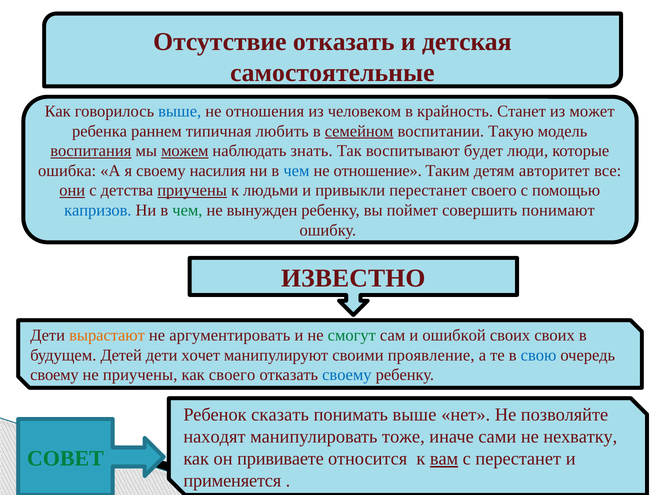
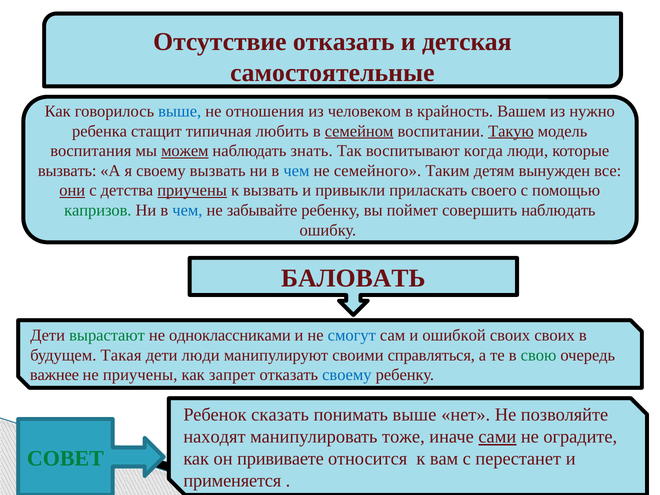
Станет: Станет -> Вашем (522, 111)
может: может -> нужно (592, 111)
раннем: раннем -> стащит (156, 131)
Такую underline: none -> present (511, 131)
воспитания underline: present -> none (91, 151)
будет: будет -> когда (483, 151)
ошибка: ошибка -> вызвать (67, 171)
своему насилия: насилия -> вызвать (218, 171)
отношение: отношение -> семейного (378, 171)
авторитет: авторитет -> вынужден (554, 171)
к людьми: людьми -> вызвать (271, 190)
привыкли перестанет: перестанет -> приласкать (428, 190)
капризов colour: blue -> green (98, 210)
чем colour: green -> blue (187, 210)
вынужден: вынужден -> забывайте (262, 210)
совершить понимают: понимают -> наблюдать (558, 210)
ИЗВЕСТНО: ИЗВЕСТНО -> БАЛОВАТЬ (353, 278)
вырастают colour: orange -> green (107, 335)
аргументировать: аргументировать -> одноклассниками (230, 335)
смогут colour: green -> blue (352, 335)
Детей: Детей -> Такая (121, 355)
дети хочет: хочет -> люди (201, 355)
проявление: проявление -> справляться (431, 355)
свою colour: blue -> green (539, 355)
своему: своему -> важнее (54, 375)
как своего: своего -> запрет (232, 375)
сами underline: none -> present (497, 437)
нехватку: нехватку -> оградите (580, 437)
вам underline: present -> none (444, 459)
